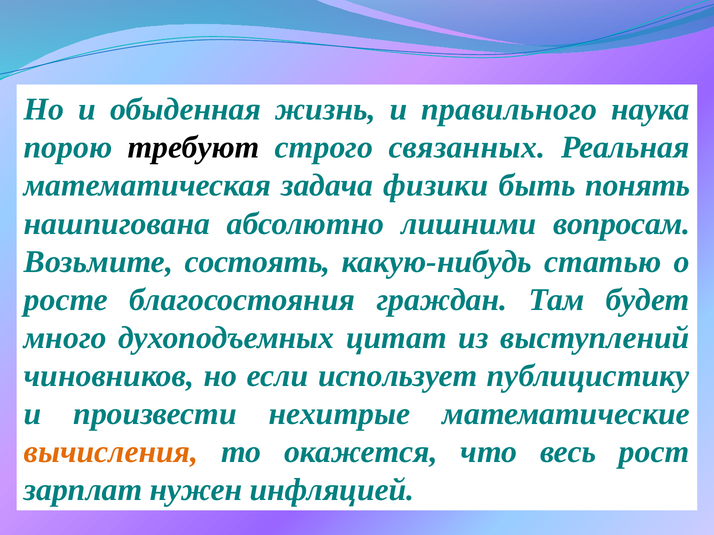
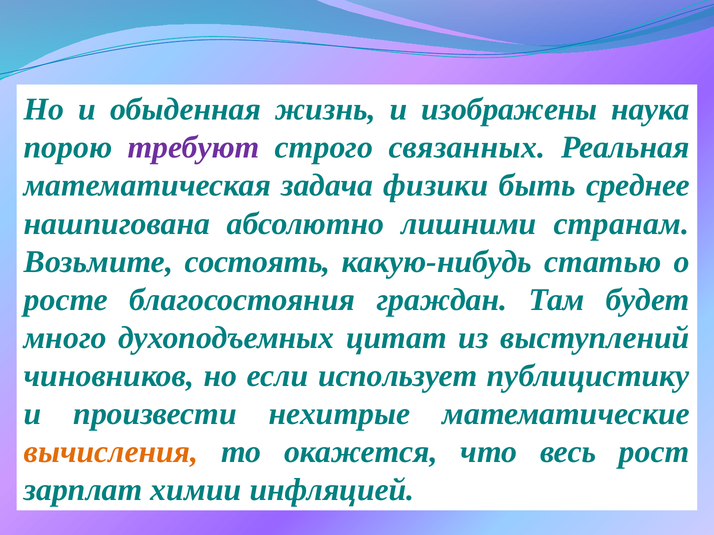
правильного: правильного -> изображены (509, 110)
требуют colour: black -> purple (194, 148)
понять: понять -> среднее (638, 186)
вопросам: вопросам -> странам (621, 224)
нужен: нужен -> химии (196, 490)
